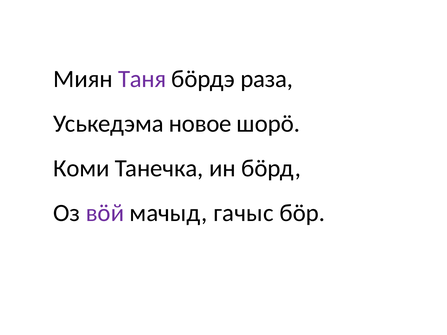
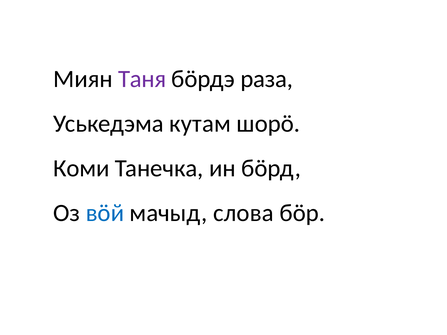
новое: новое -> кутам (200, 124)
вöй colour: purple -> blue (105, 213)
гачыс: гачыс -> слова (243, 213)
